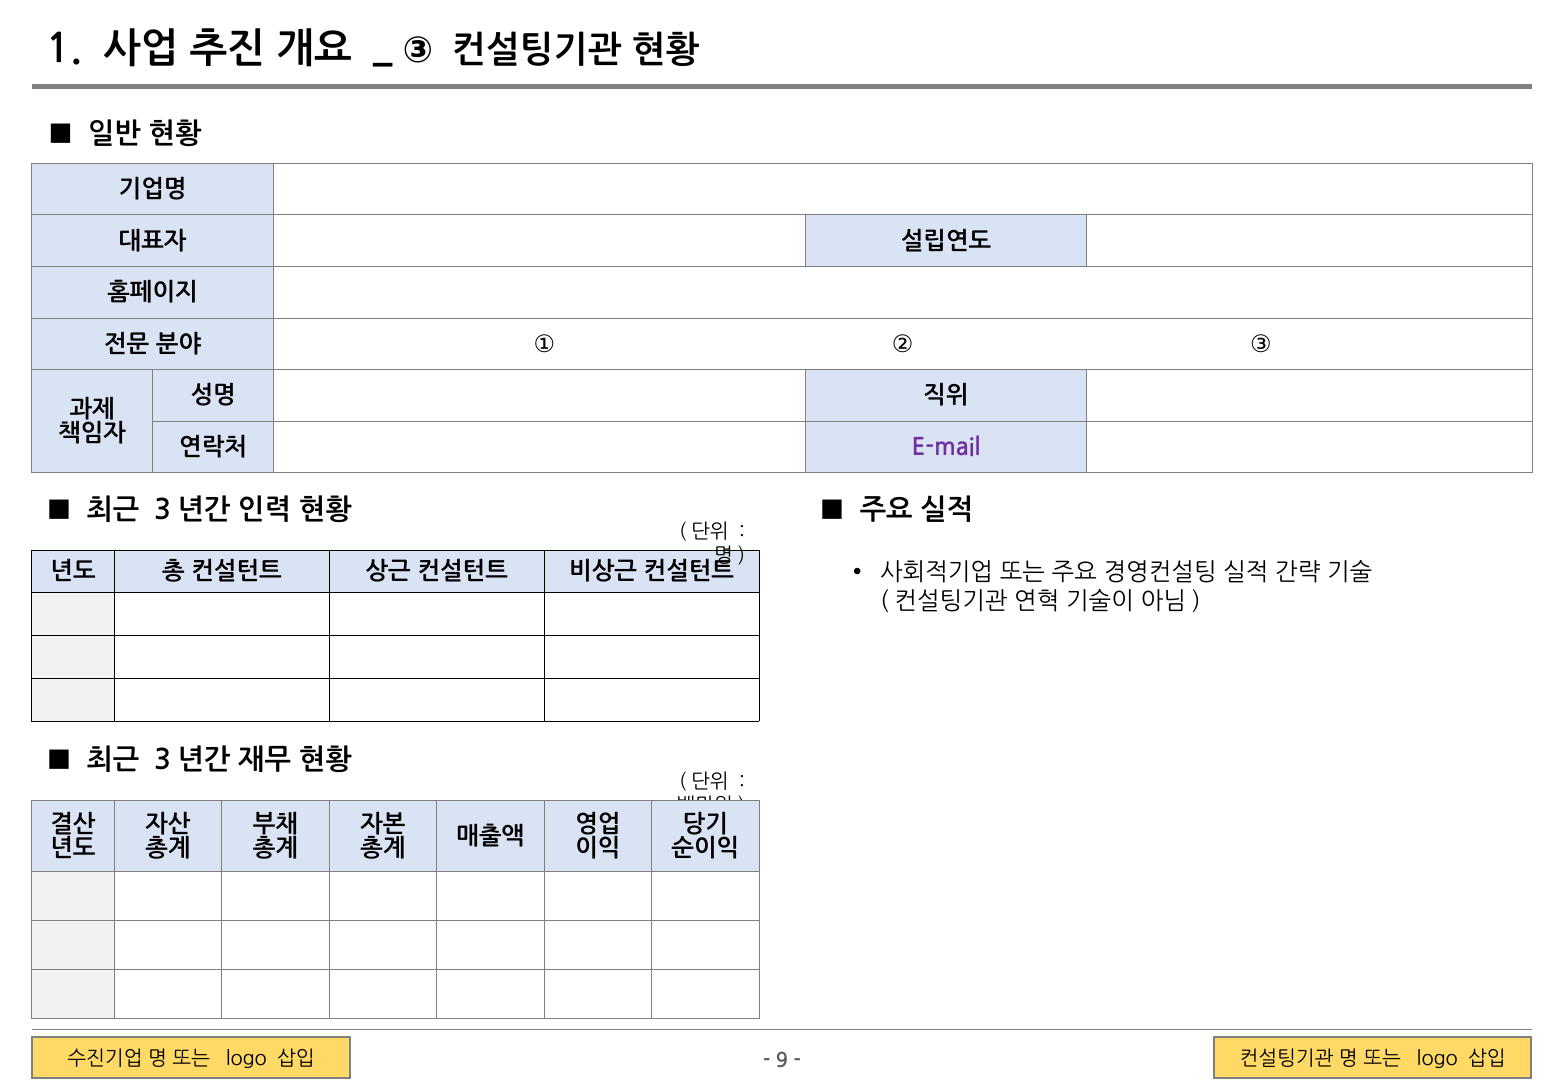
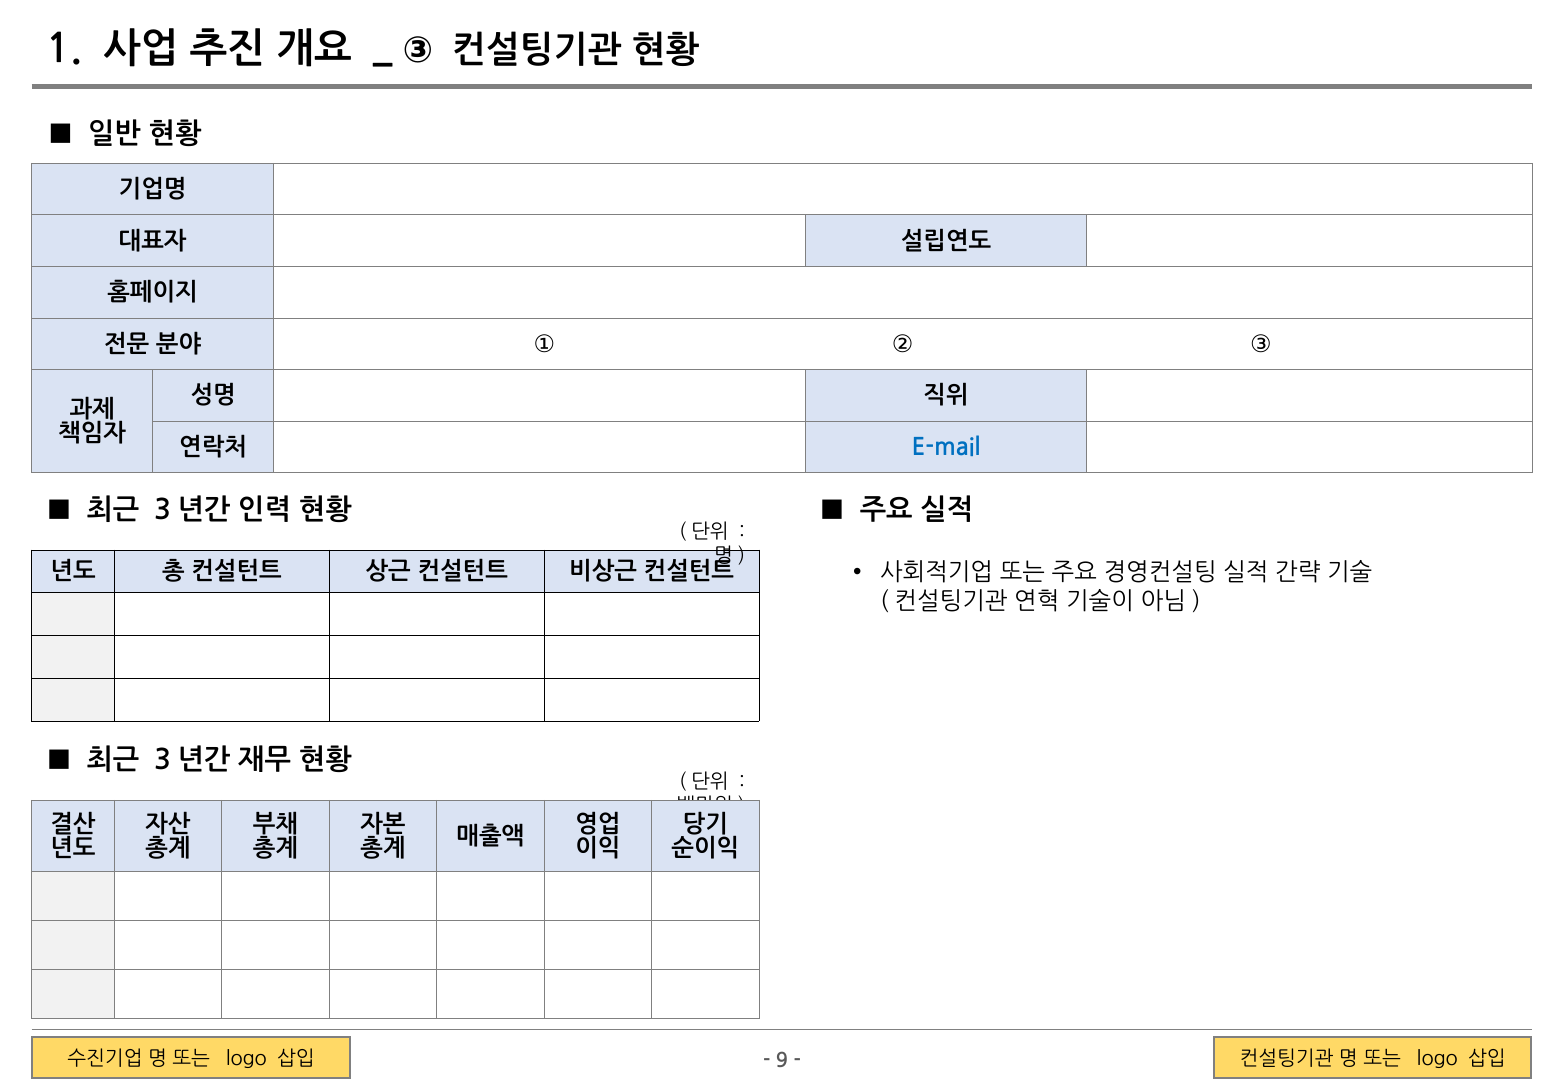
E-mail colour: purple -> blue (946, 448)
